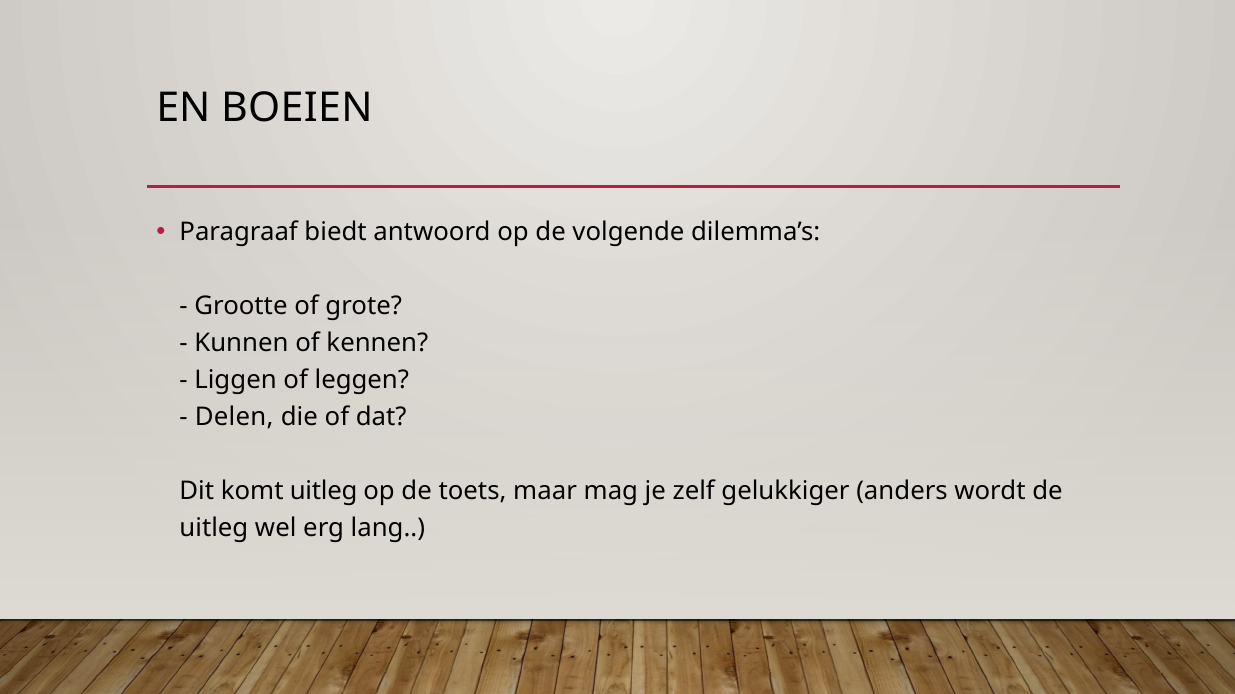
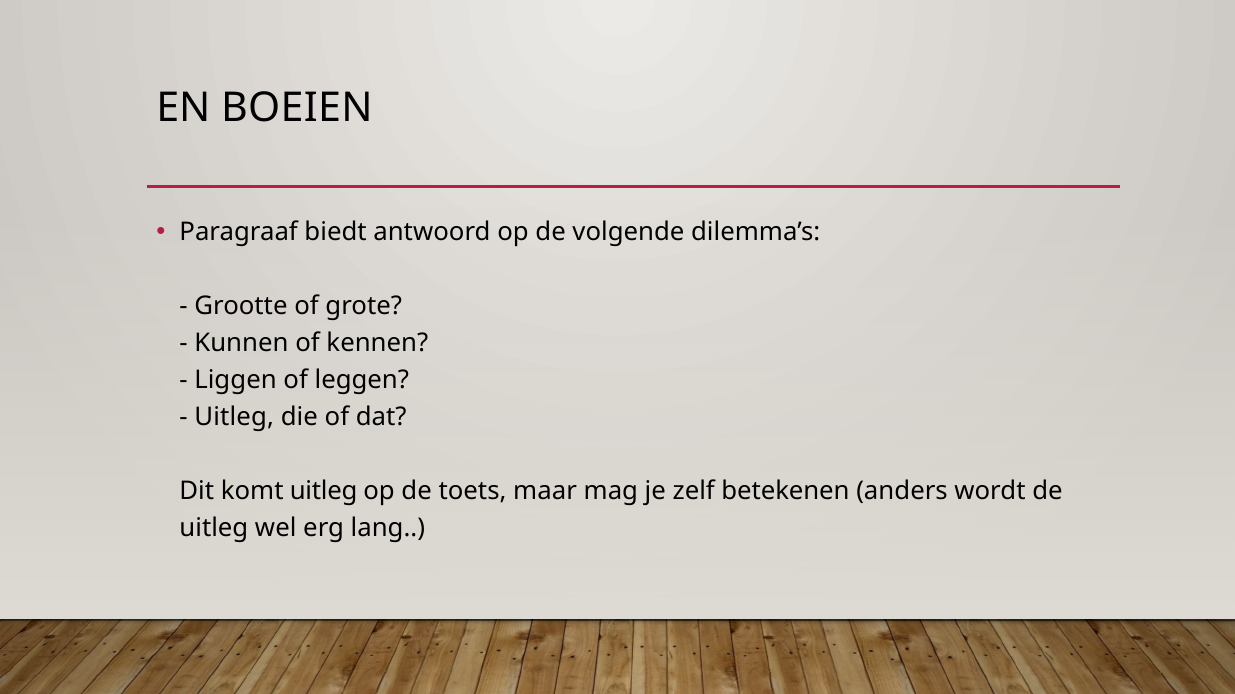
Delen: Delen -> Uitleg (234, 417)
gelukkiger: gelukkiger -> betekenen (786, 492)
